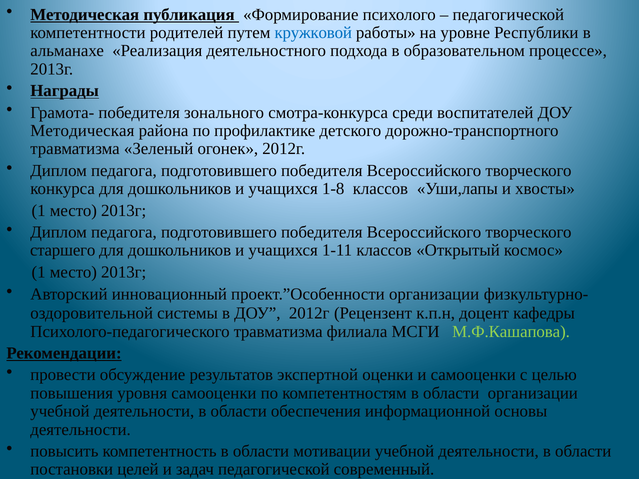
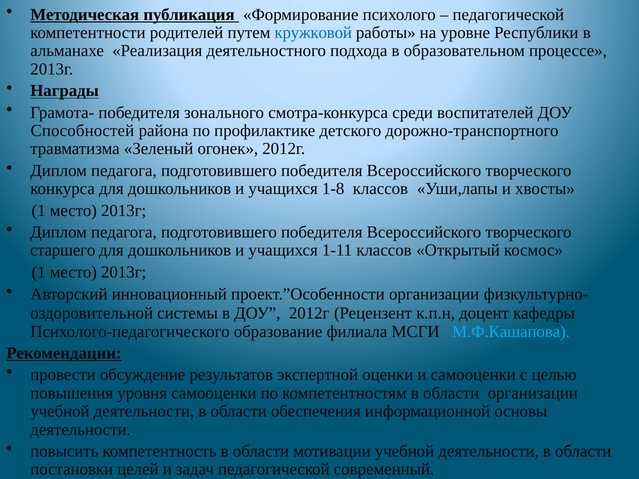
Методическая: Методическая -> Способностей (82, 131)
Психолого-педагогического травматизма: травматизма -> образование (278, 332)
М.Ф.Кашапова colour: light green -> light blue (511, 332)
